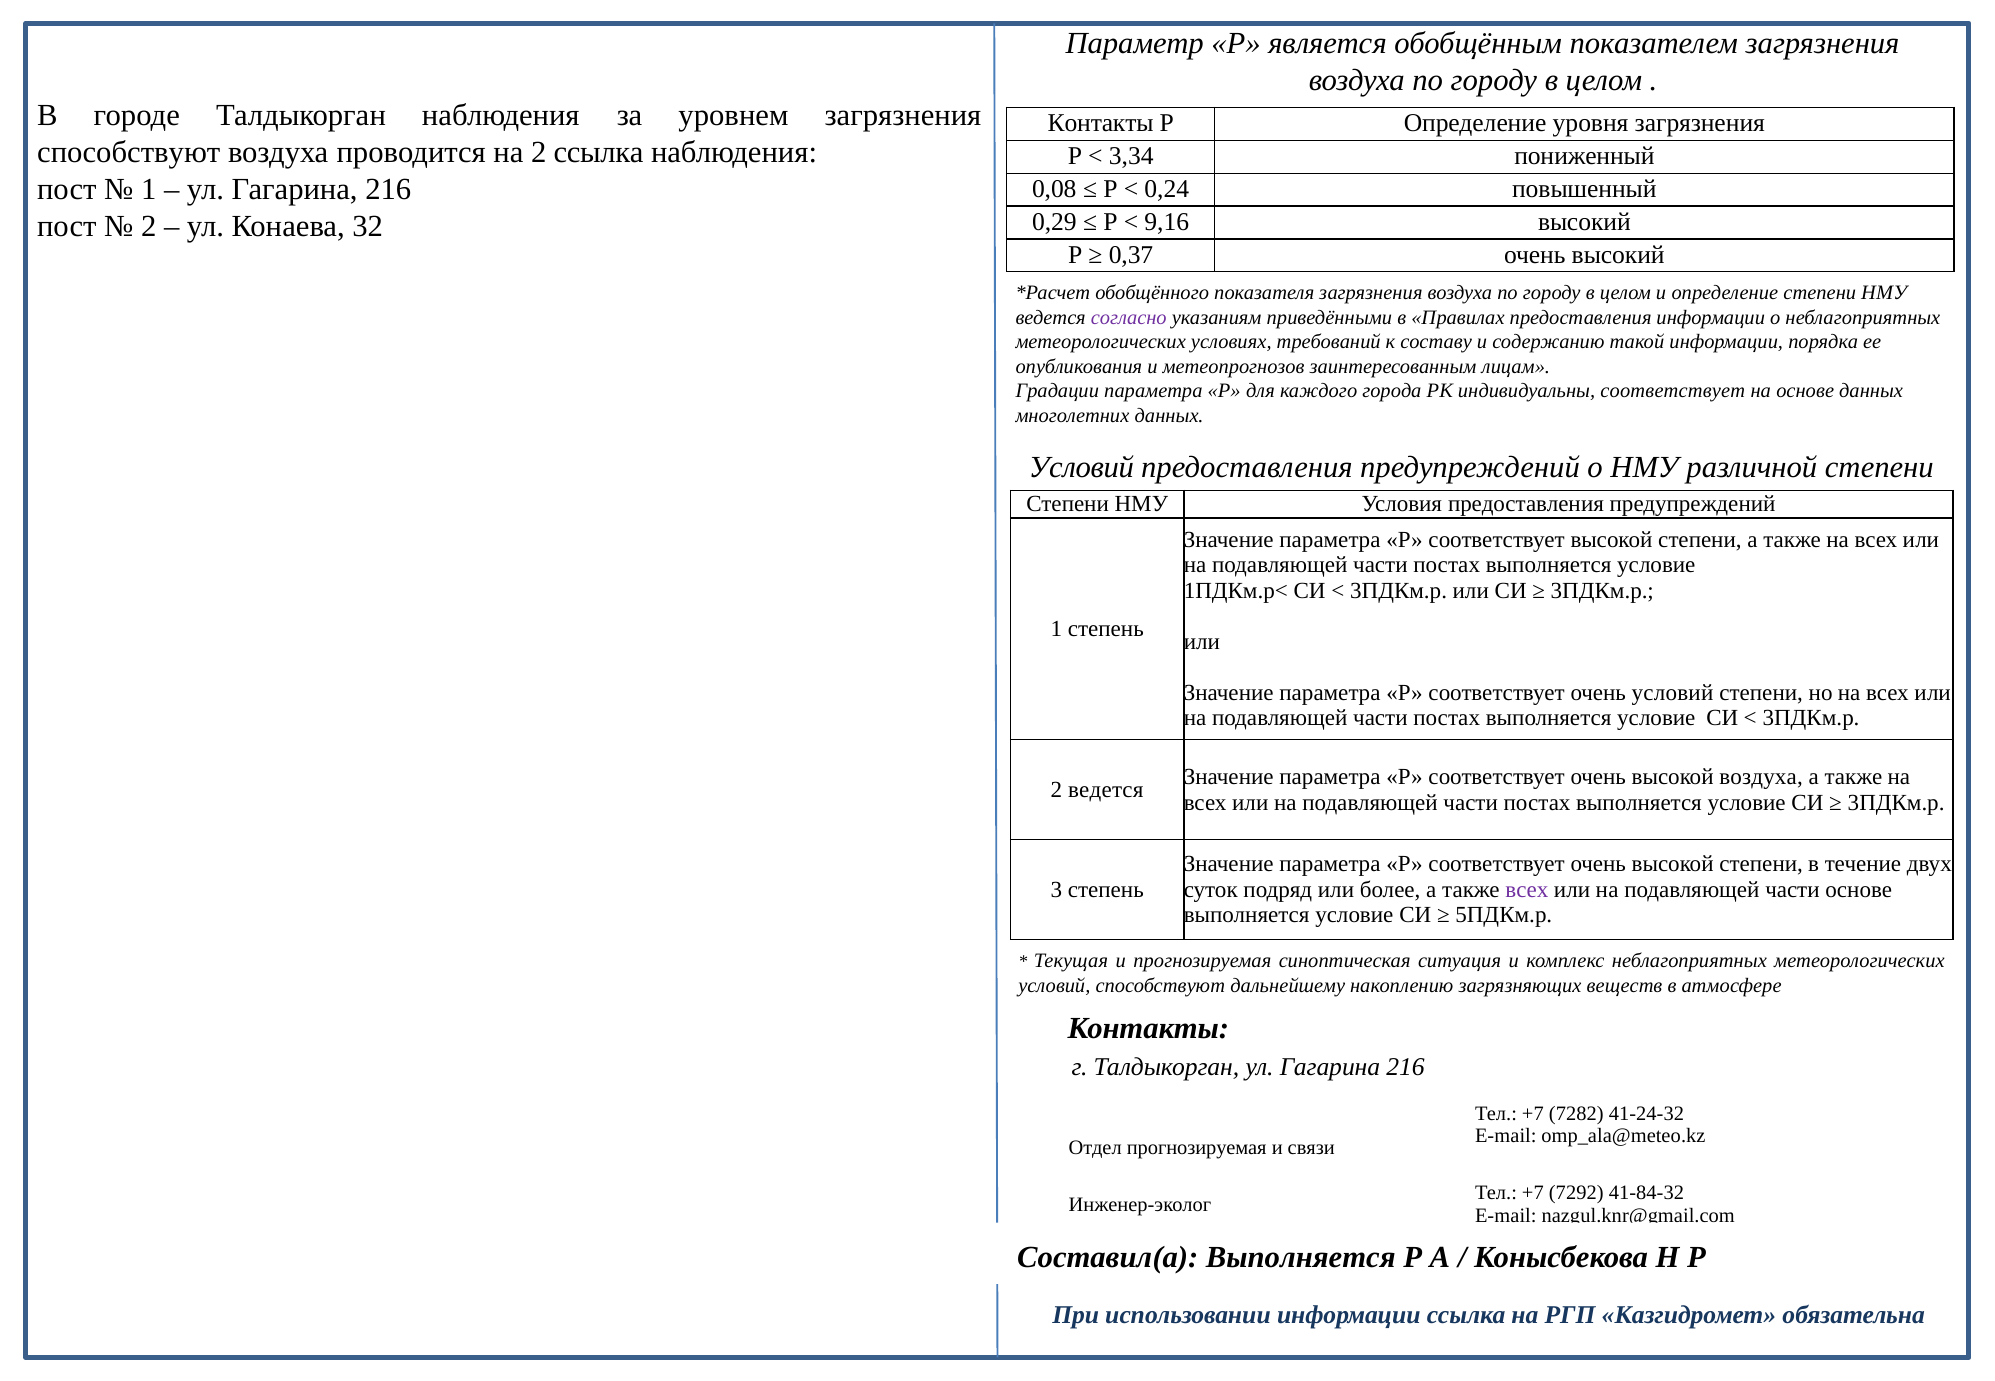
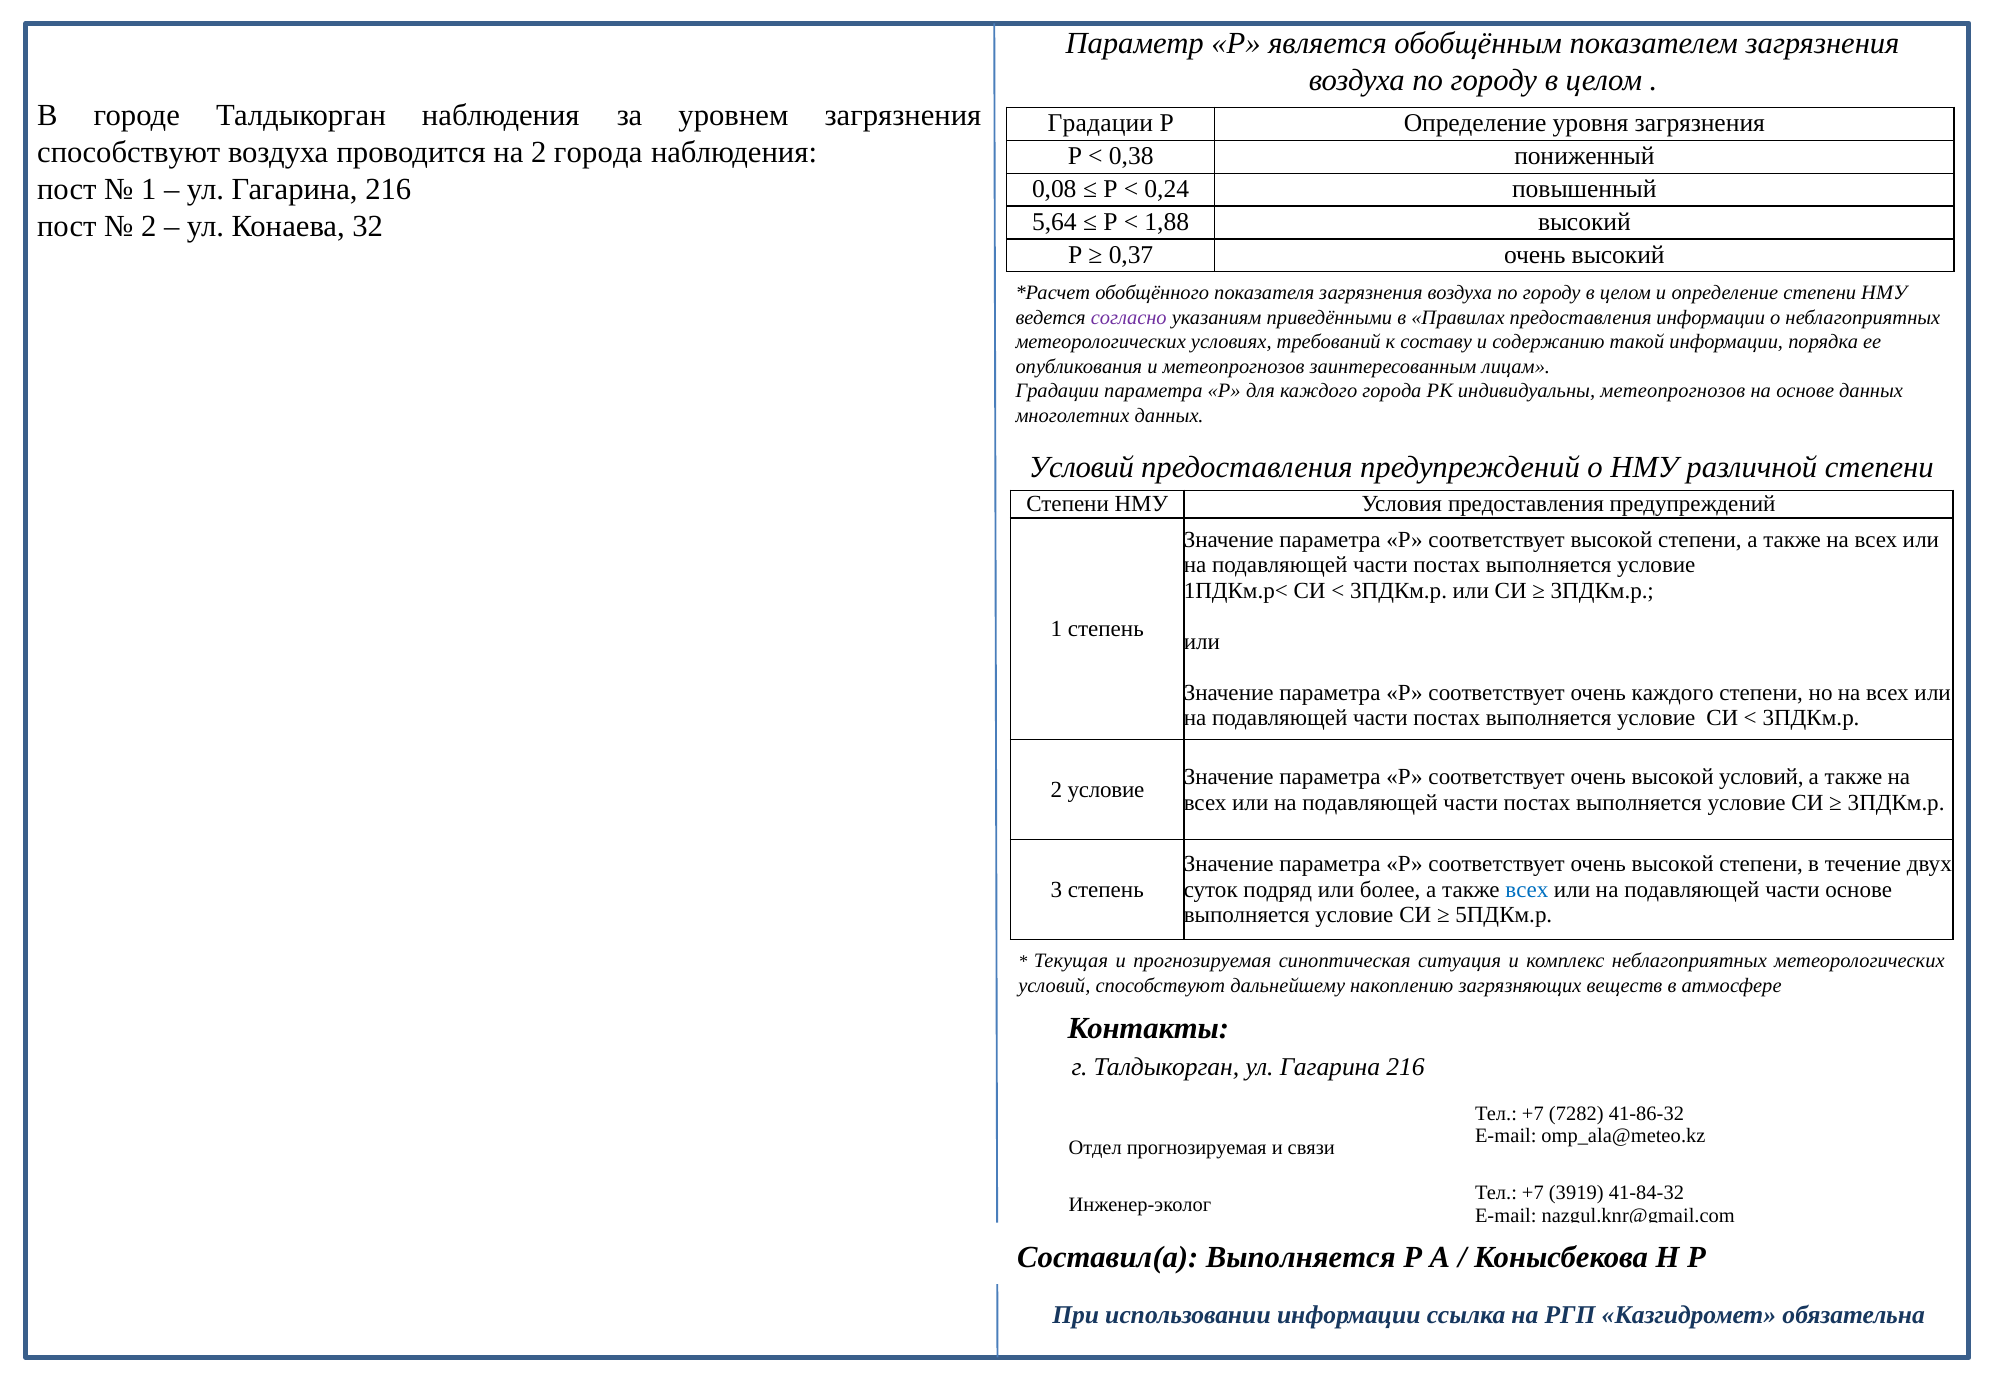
Контакты: Контакты -> Градации (1100, 124)
2 ссылка: ссылка -> города (598, 153)
3,34: 3,34 -> 0,38 (1131, 156)
0,29: 0,29 -> 5,64 (1054, 222)
9,16: 9,16 -> 1,88 (1167, 222)
индивидуальны соответствует: соответствует -> метеопрогнозов (1673, 391)
очень условий: условий -> каждого (1673, 693)
высокой воздуха: воздуха -> условий (1761, 777)
2 ведется: ведется -> условие (1106, 790)
всех colour: purple -> blue (1527, 890)
41-24-32: 41-24-32 -> 41-86-32 (1646, 1113)
7292: 7292 -> 3919 (1576, 1193)
